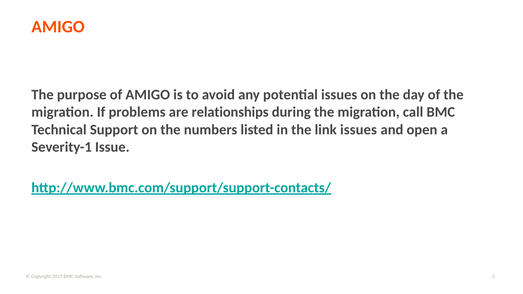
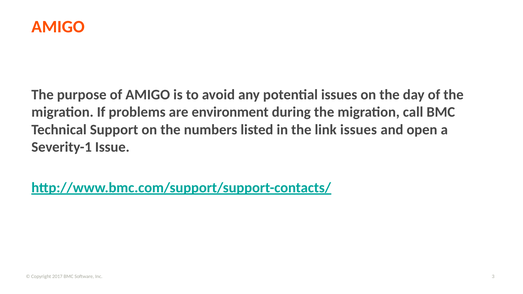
relationships: relationships -> environment (230, 112)
